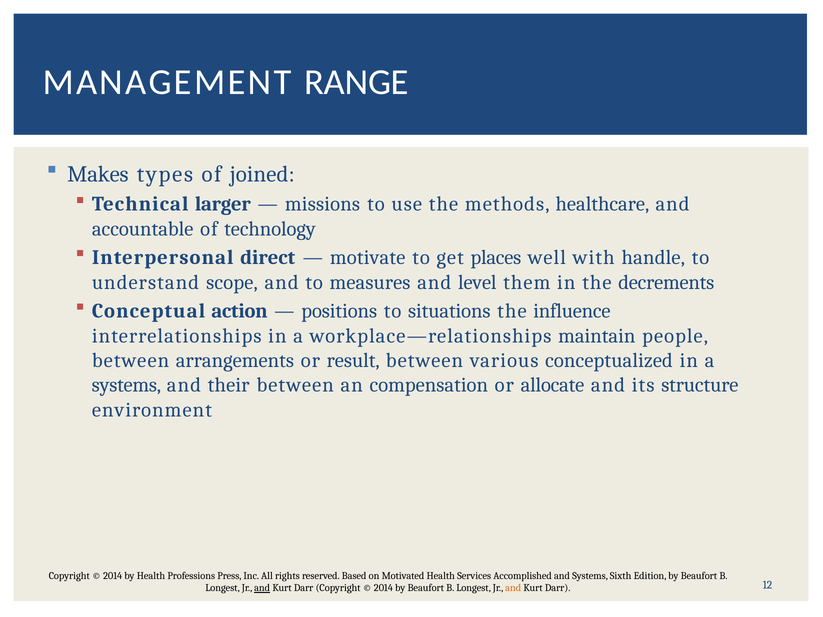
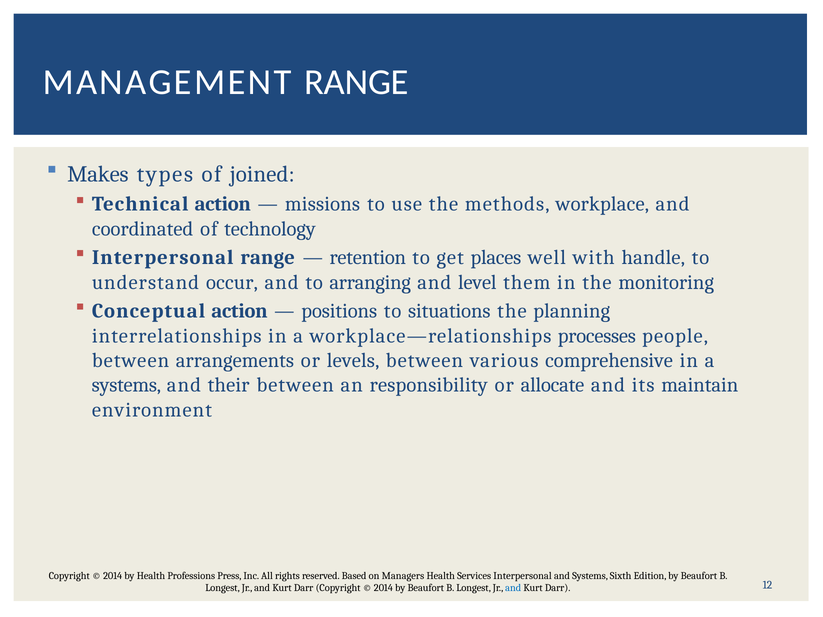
Technical larger: larger -> action (223, 204)
healthcare: healthcare -> workplace (602, 204)
accountable: accountable -> coordinated (143, 229)
Interpersonal direct: direct -> range (268, 258)
motivate: motivate -> retention (368, 258)
scope: scope -> occur (232, 282)
measures: measures -> arranging (370, 282)
decrements: decrements -> monitoring (666, 282)
influence: influence -> planning (572, 311)
maintain: maintain -> processes (597, 336)
result: result -> levels (353, 361)
conceptualized: conceptualized -> comprehensive (609, 361)
compensation: compensation -> responsibility (429, 385)
structure: structure -> maintain (700, 385)
Motivated: Motivated -> Managers (403, 576)
Accomplished: Accomplished -> Interpersonal (523, 576)
and underline: present -> none (262, 588)
and colour: orange -> blue (513, 588)
